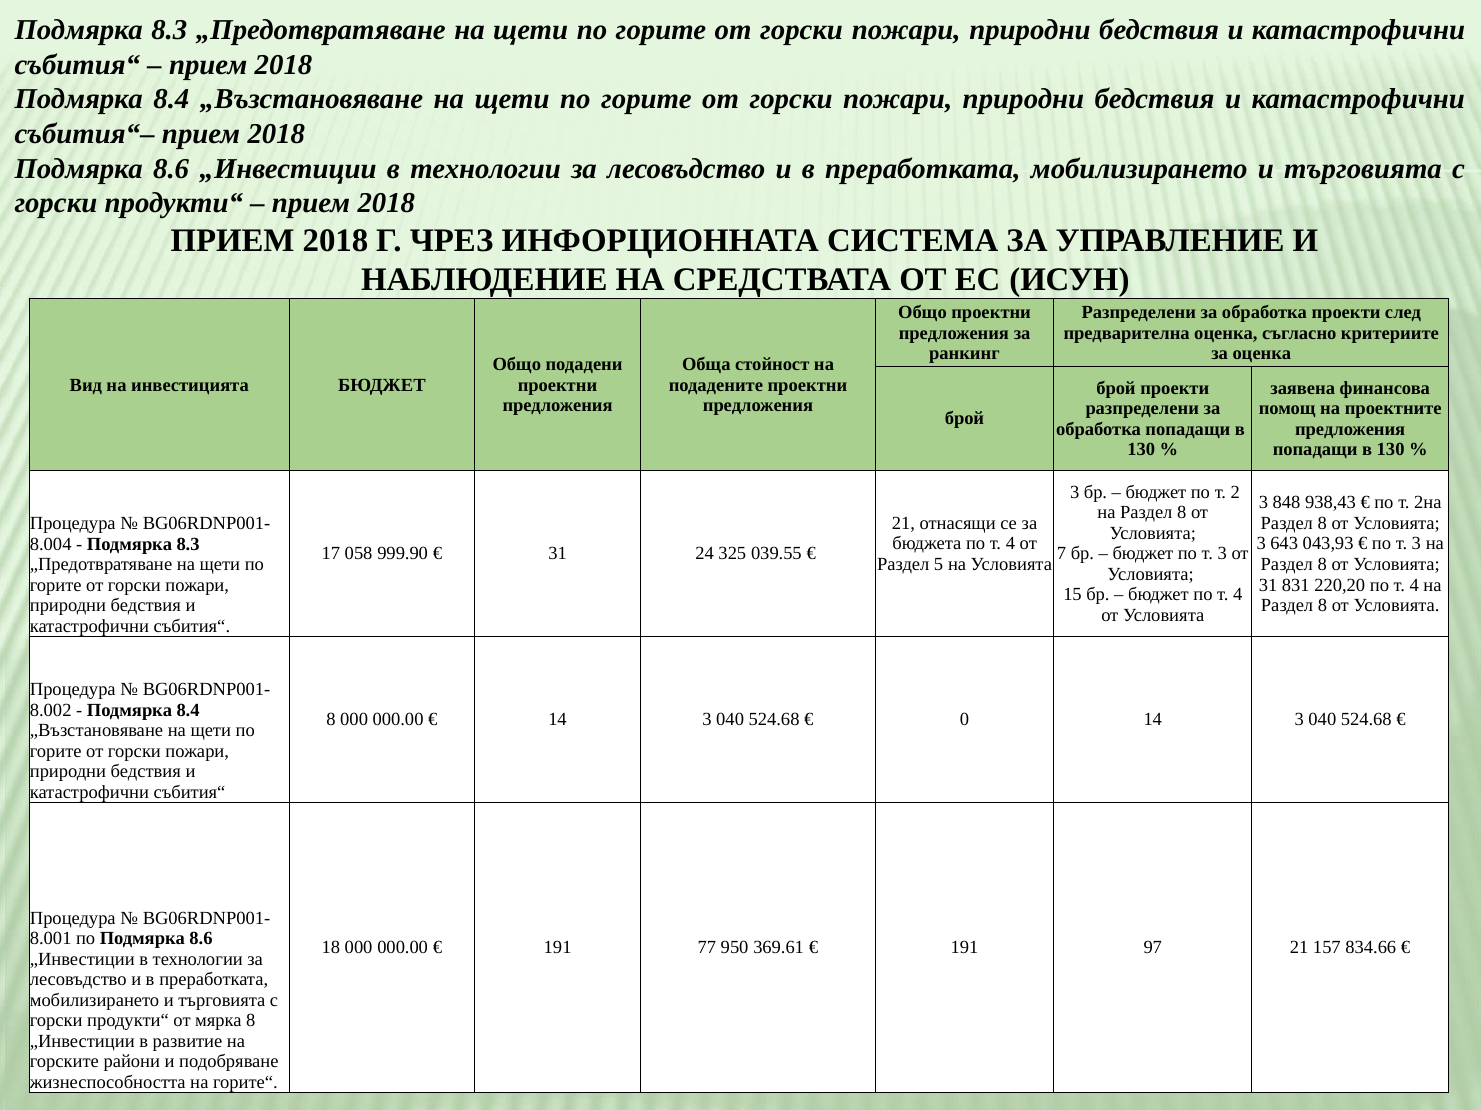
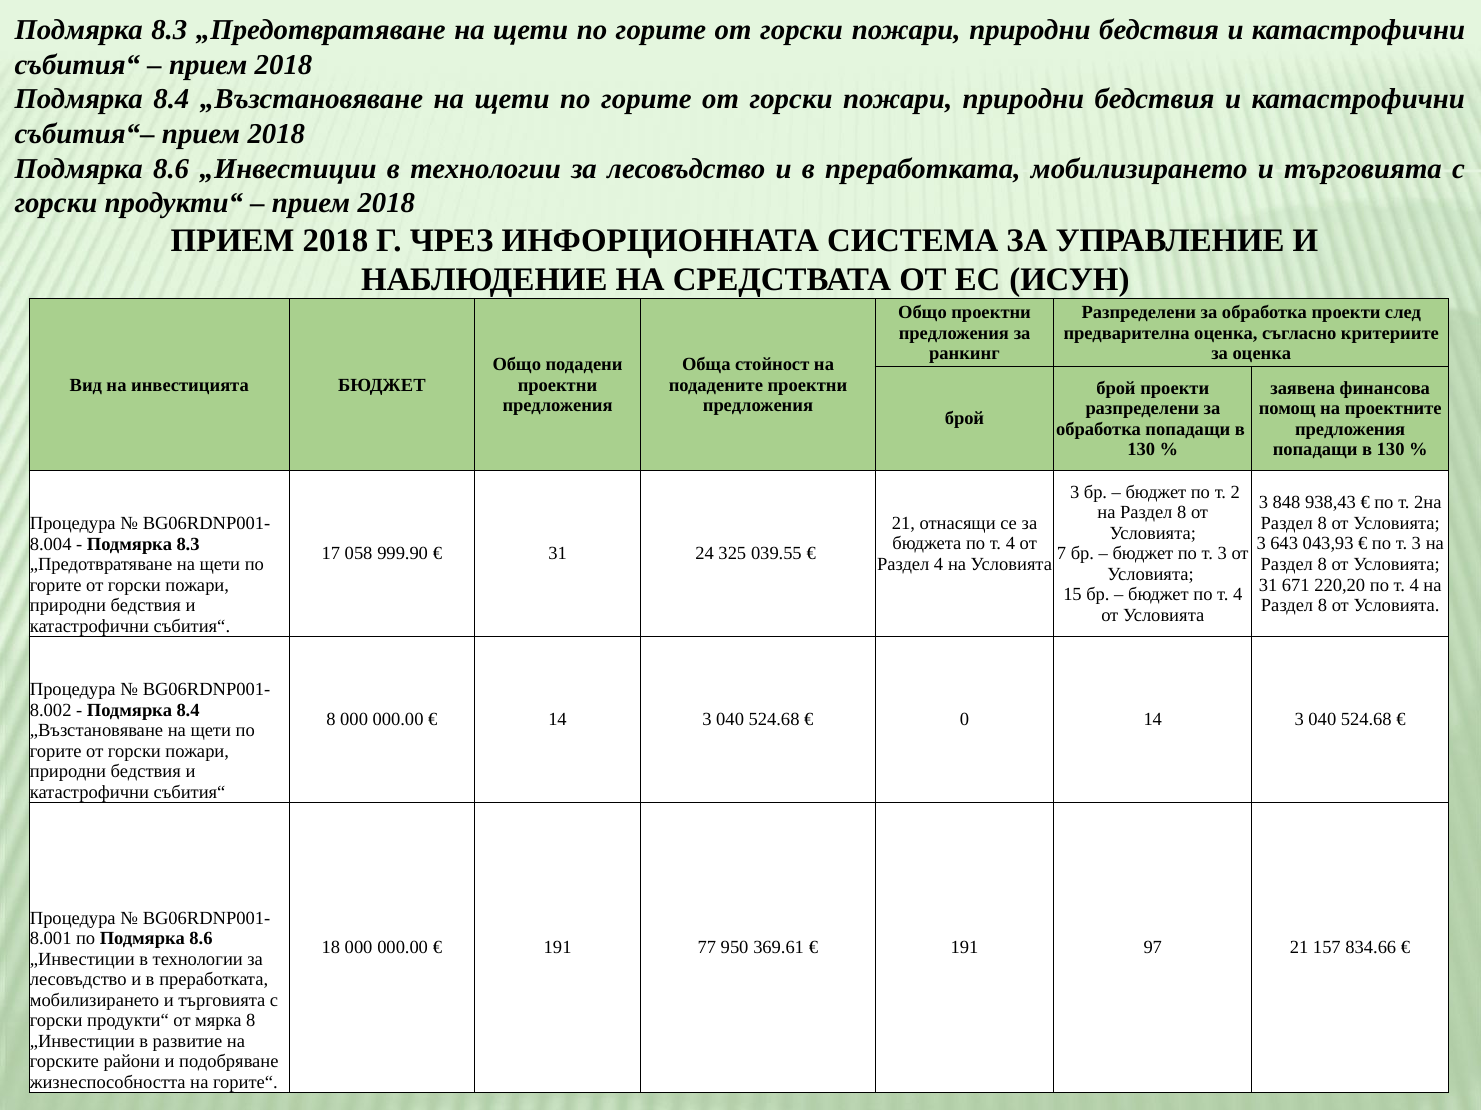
Раздел 5: 5 -> 4 (939, 564)
831: 831 -> 671 (1296, 585)
